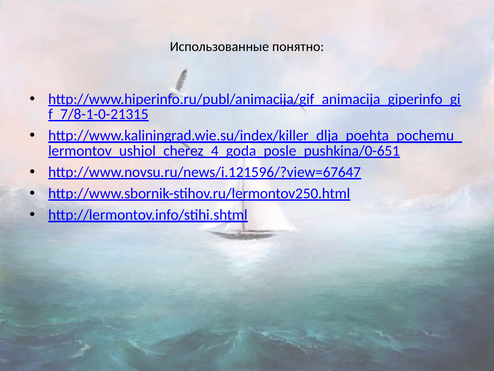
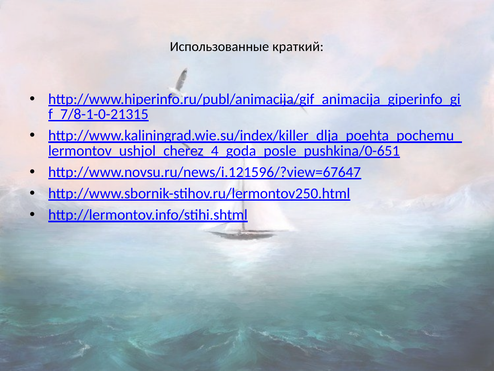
понятно: понятно -> краткий (298, 47)
